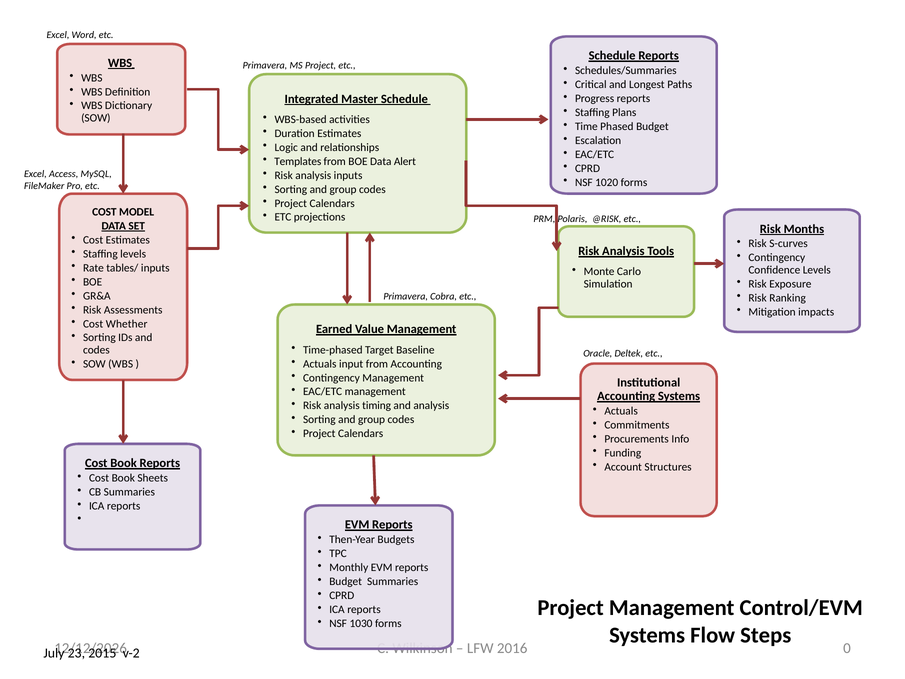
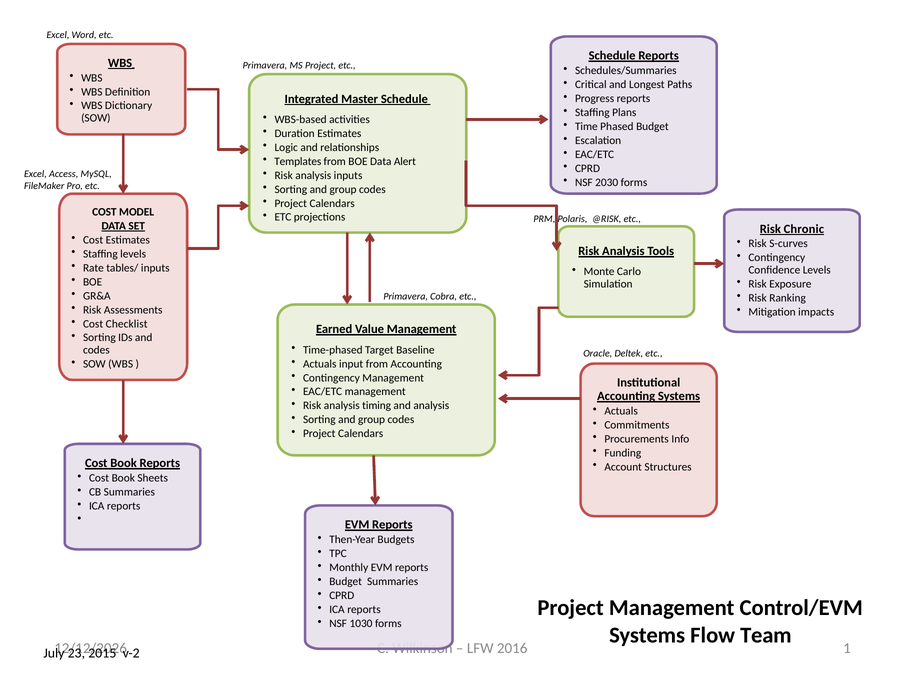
1020: 1020 -> 2030 (607, 182)
Months: Months -> Chronic (804, 229)
Whether: Whether -> Checklist (127, 324)
Steps: Steps -> Team (766, 635)
0: 0 -> 1 (847, 648)
